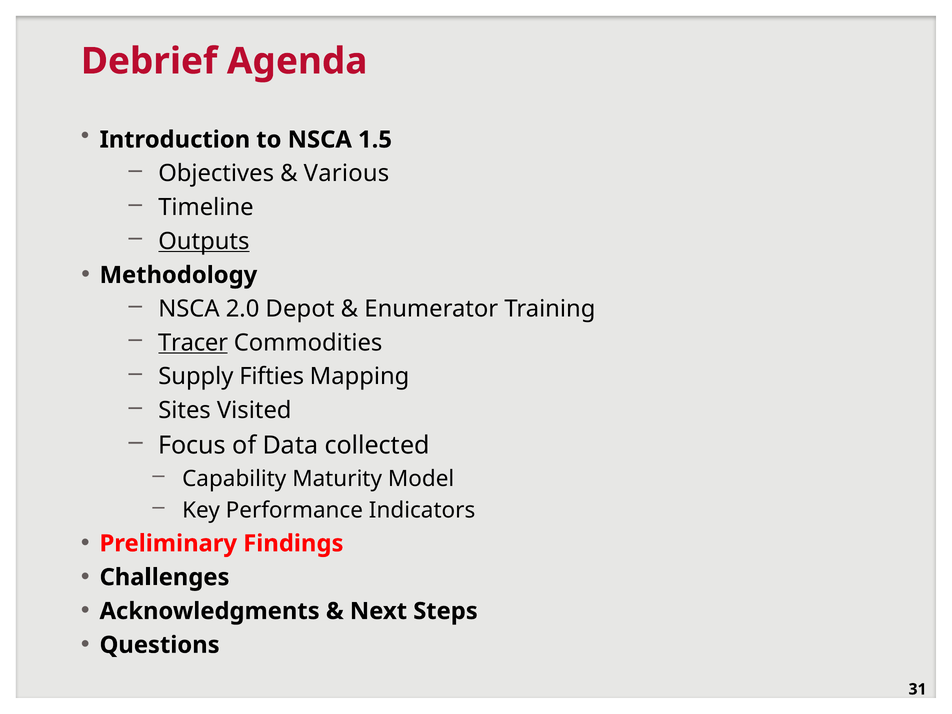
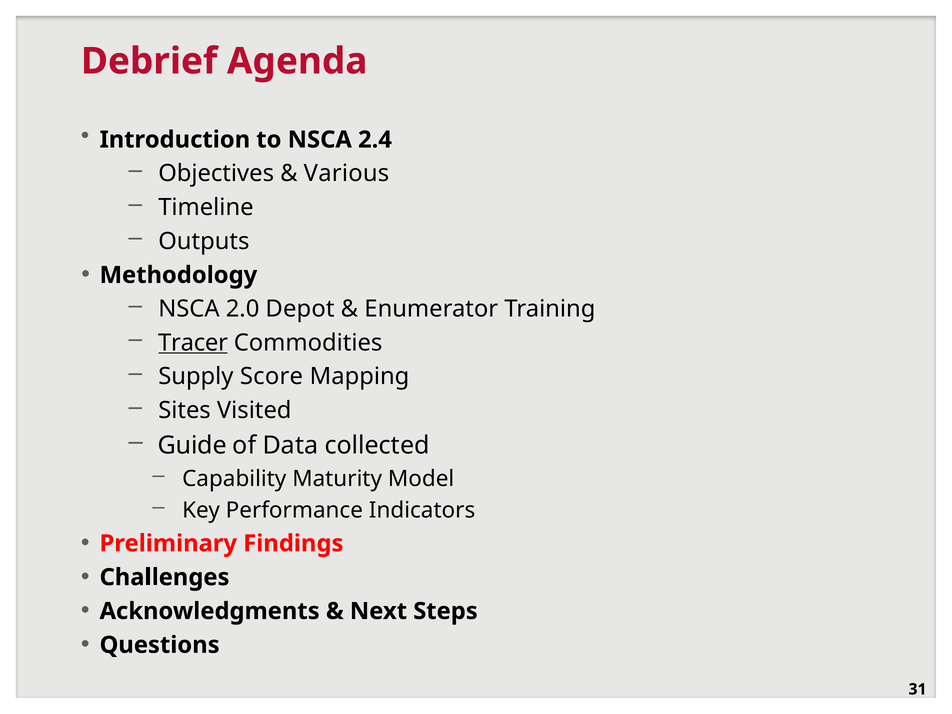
1.5: 1.5 -> 2.4 (375, 140)
Outputs underline: present -> none (204, 241)
Fifties: Fifties -> Score (271, 377)
Focus: Focus -> Guide (192, 445)
